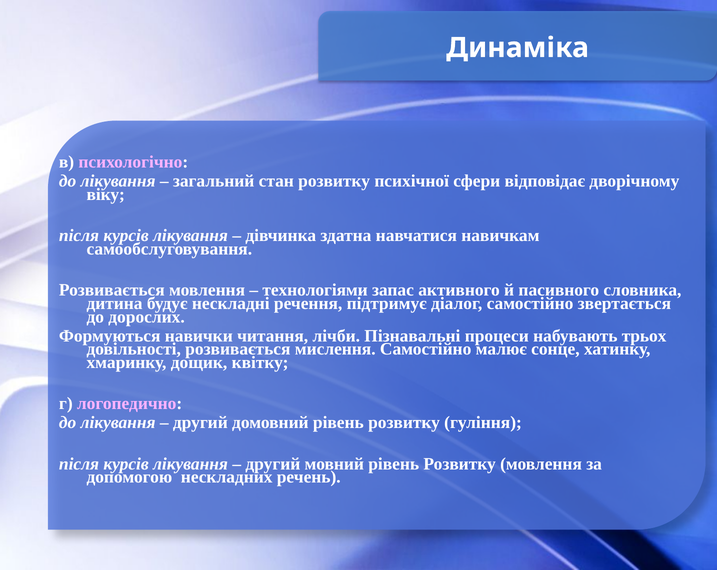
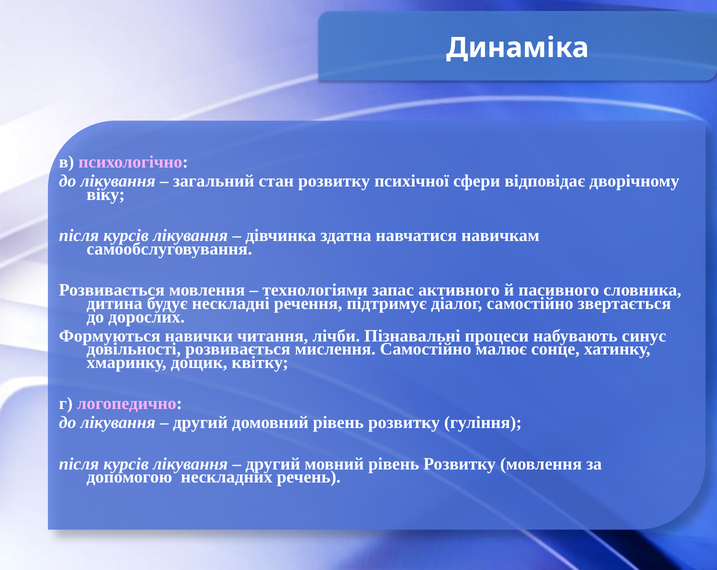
трьох: трьох -> синус (644, 336)
